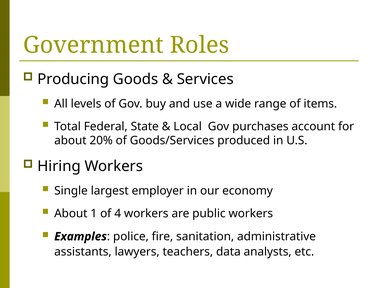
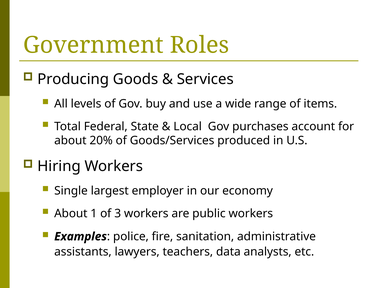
4: 4 -> 3 (118, 213)
